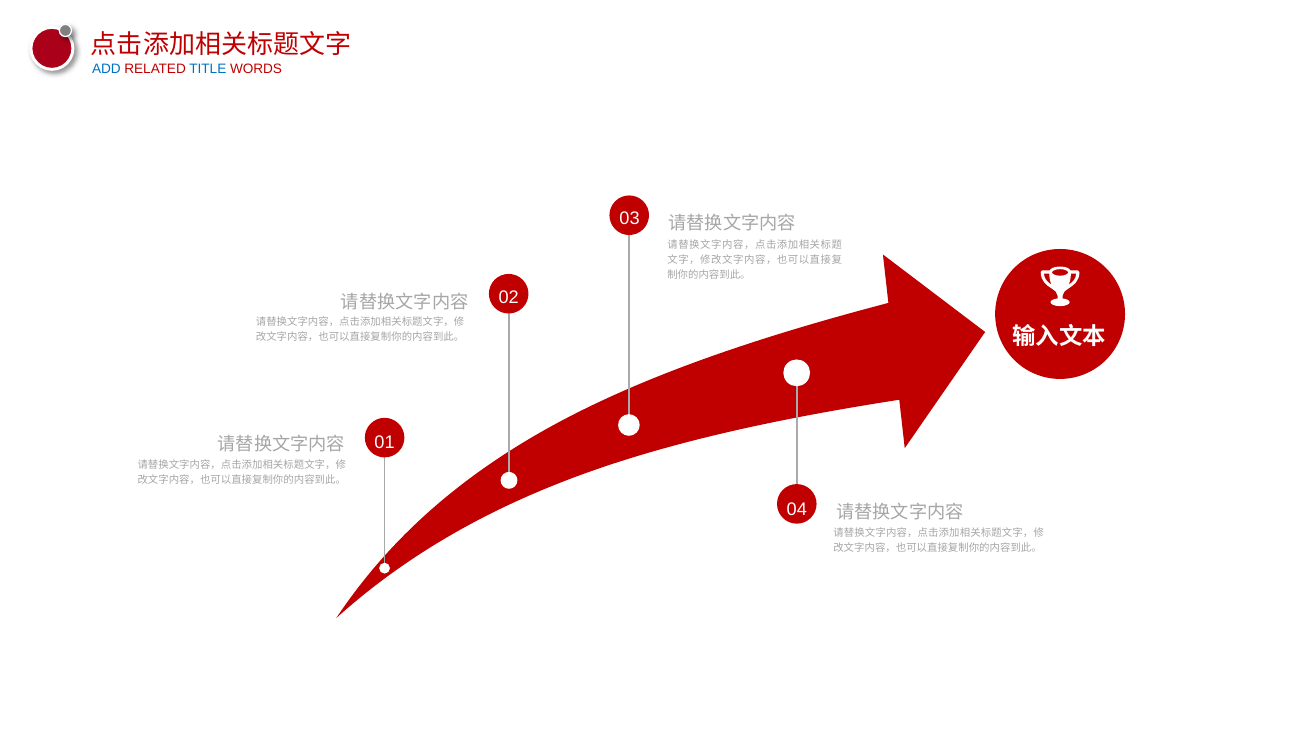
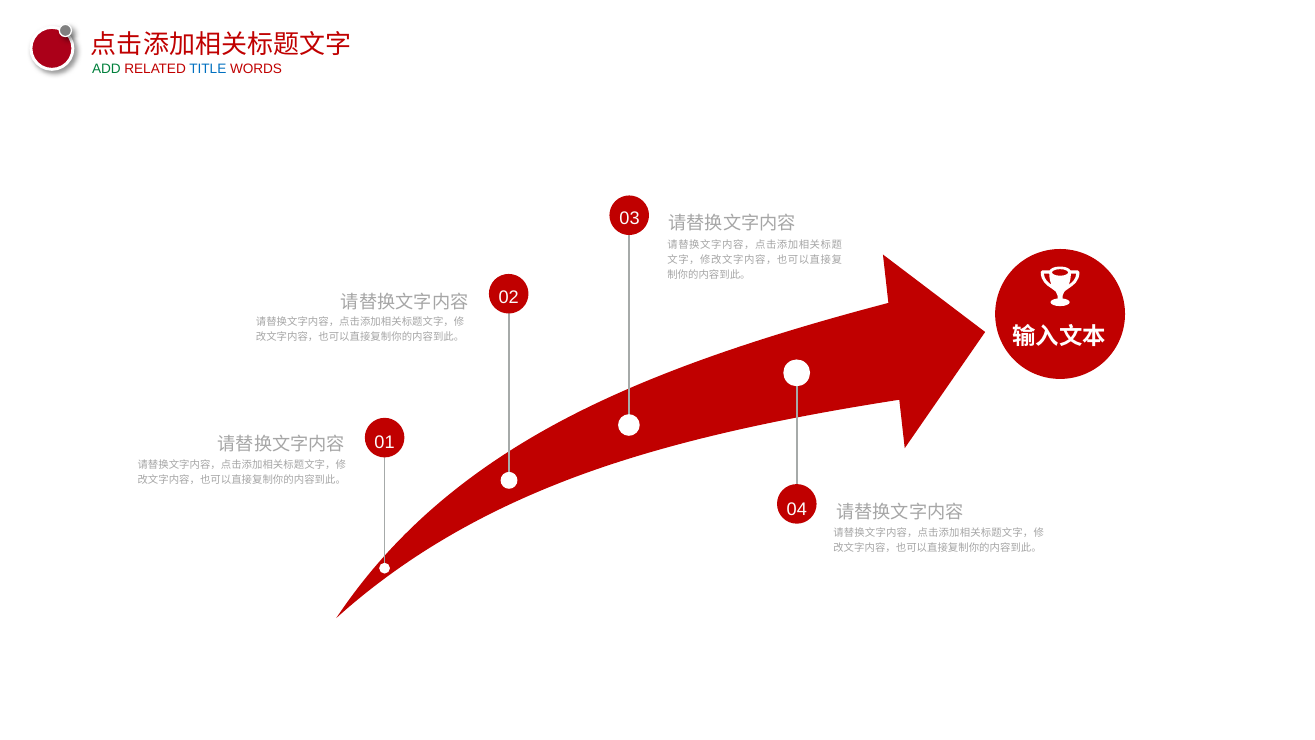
ADD colour: blue -> green (106, 69)
